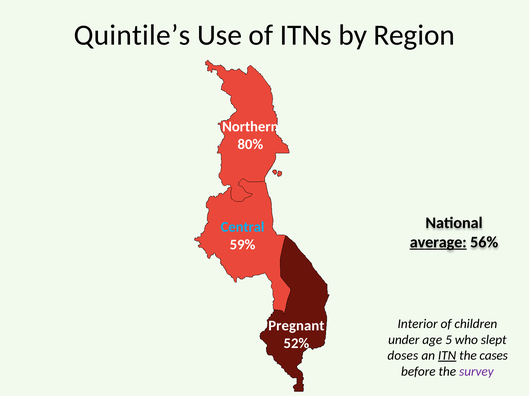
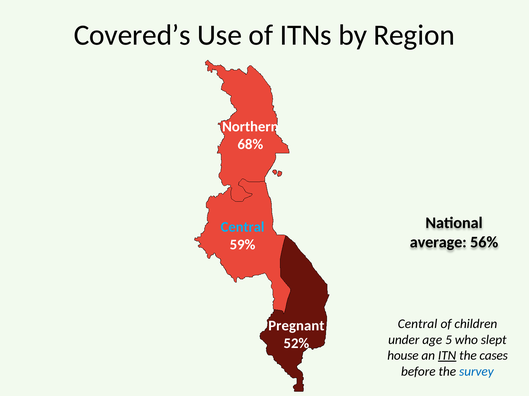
Quintile’s: Quintile’s -> Covered’s (132, 35)
80%: 80% -> 68% (250, 145)
average underline: present -> none (438, 243)
Interior: Interior -> Central (418, 324)
doses: doses -> house (403, 356)
survey colour: purple -> blue (476, 372)
